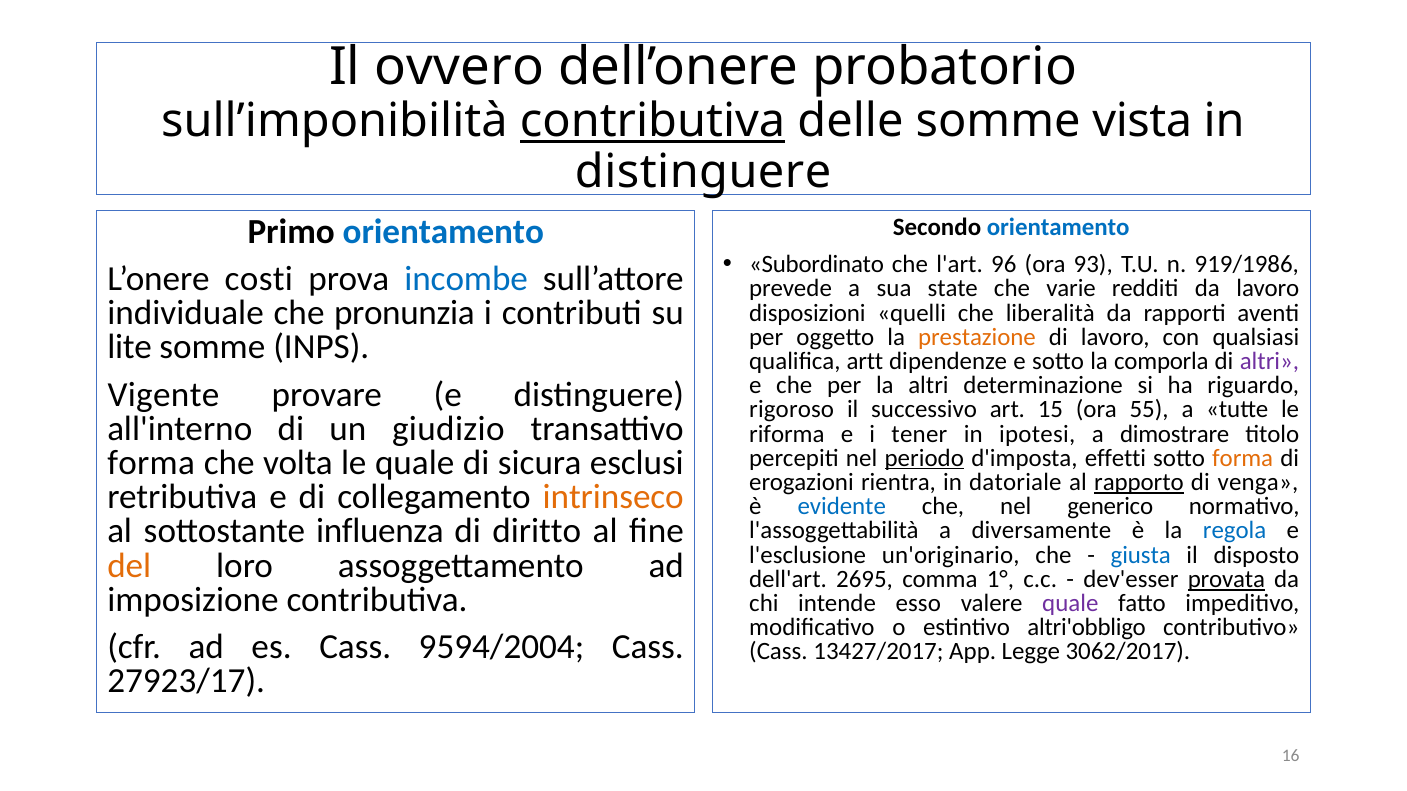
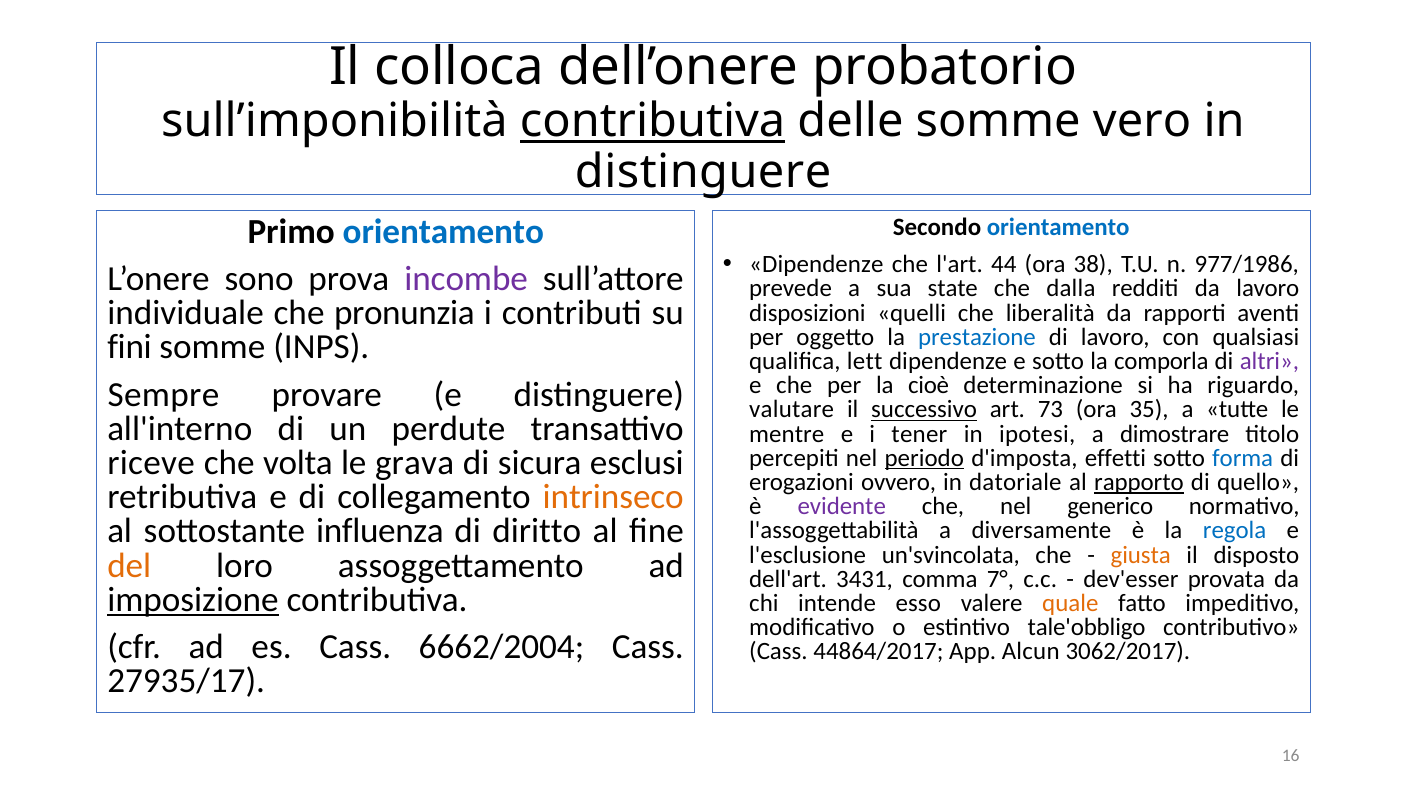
ovvero: ovvero -> colloca (459, 68)
vista: vista -> vero (1142, 121)
Subordinato: Subordinato -> Dipendenze (816, 265)
96: 96 -> 44 (1004, 265)
93: 93 -> 38 (1093, 265)
919/1986: 919/1986 -> 977/1986 (1247, 265)
costi: costi -> sono (259, 279)
incombe colour: blue -> purple (466, 279)
varie: varie -> dalla (1071, 289)
prestazione colour: orange -> blue (977, 337)
lite: lite -> fini (130, 347)
artt: artt -> lett (865, 361)
la altri: altri -> cioè (929, 386)
Vigente: Vigente -> Sempre (163, 395)
rigoroso: rigoroso -> valutare (792, 410)
successivo underline: none -> present (924, 410)
15: 15 -> 73 (1050, 410)
55: 55 -> 35 (1149, 410)
giudizio: giudizio -> perdute (449, 429)
riforma: riforma -> mentre (787, 434)
forma colour: orange -> blue (1243, 458)
forma: forma -> riceve (151, 463)
le quale: quale -> grava (415, 463)
rientra: rientra -> ovvero (899, 483)
venga: venga -> quello (1258, 483)
evidente colour: blue -> purple (842, 507)
un'originario: un'originario -> un'svincolata (951, 555)
giusta colour: blue -> orange (1141, 555)
2695: 2695 -> 3431 (865, 579)
1°: 1° -> 7° (1000, 579)
provata underline: present -> none (1226, 579)
imposizione underline: none -> present (193, 600)
quale colour: purple -> orange (1070, 604)
altri'obbligo: altri'obbligo -> tale'obbligo (1087, 628)
9594/2004: 9594/2004 -> 6662/2004 (501, 647)
13427/2017: 13427/2017 -> 44864/2017 (878, 652)
Legge: Legge -> Alcun (1031, 652)
27923/17: 27923/17 -> 27935/17 (186, 681)
